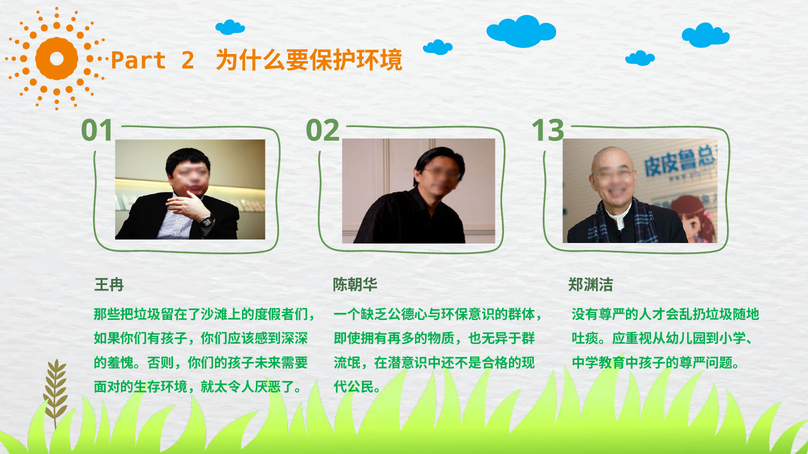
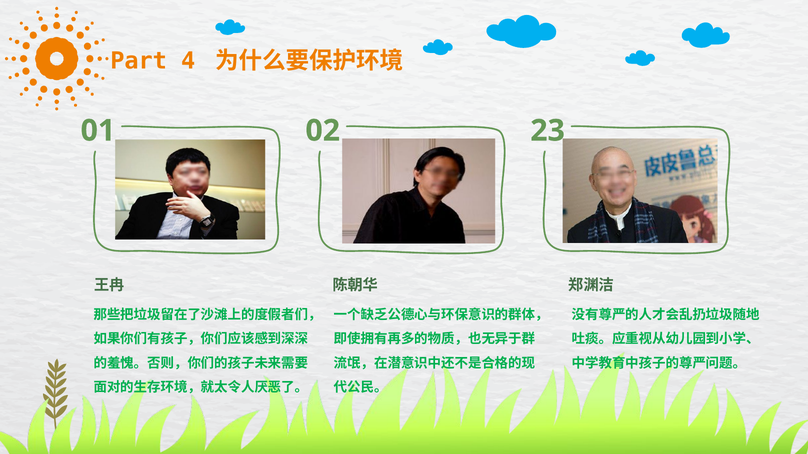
2: 2 -> 4 (188, 61)
13: 13 -> 23 (548, 131)
